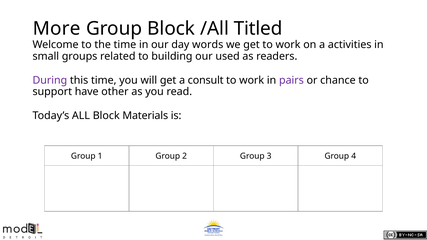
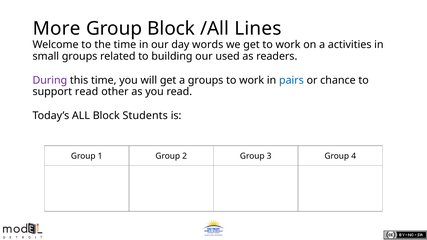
Titled: Titled -> Lines (258, 29)
a consult: consult -> groups (206, 80)
pairs colour: purple -> blue (291, 80)
support have: have -> read (87, 92)
Materials: Materials -> Students (145, 116)
